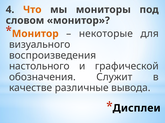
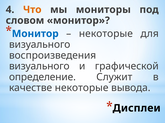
Монитор colour: orange -> blue (35, 34)
настольного: настольного -> визуального (39, 67)
обозначения: обозначения -> определение (42, 77)
качестве различные: различные -> некоторые (82, 88)
